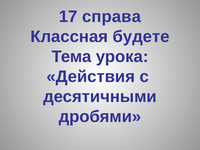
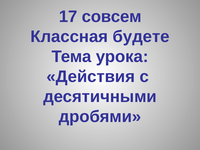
справа: справа -> совсем (112, 17)
